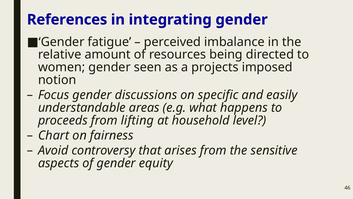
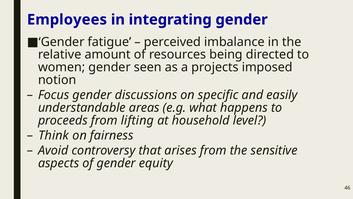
References: References -> Employees (67, 20)
Chart: Chart -> Think (54, 135)
